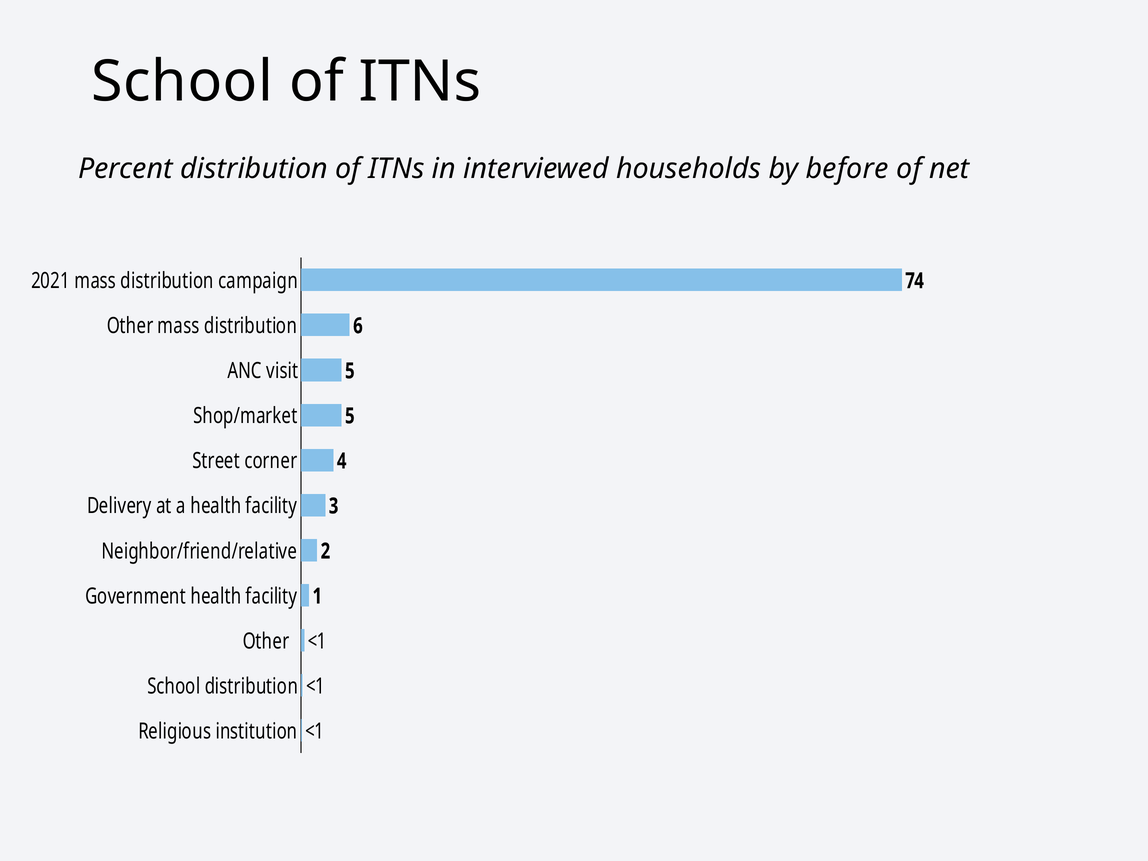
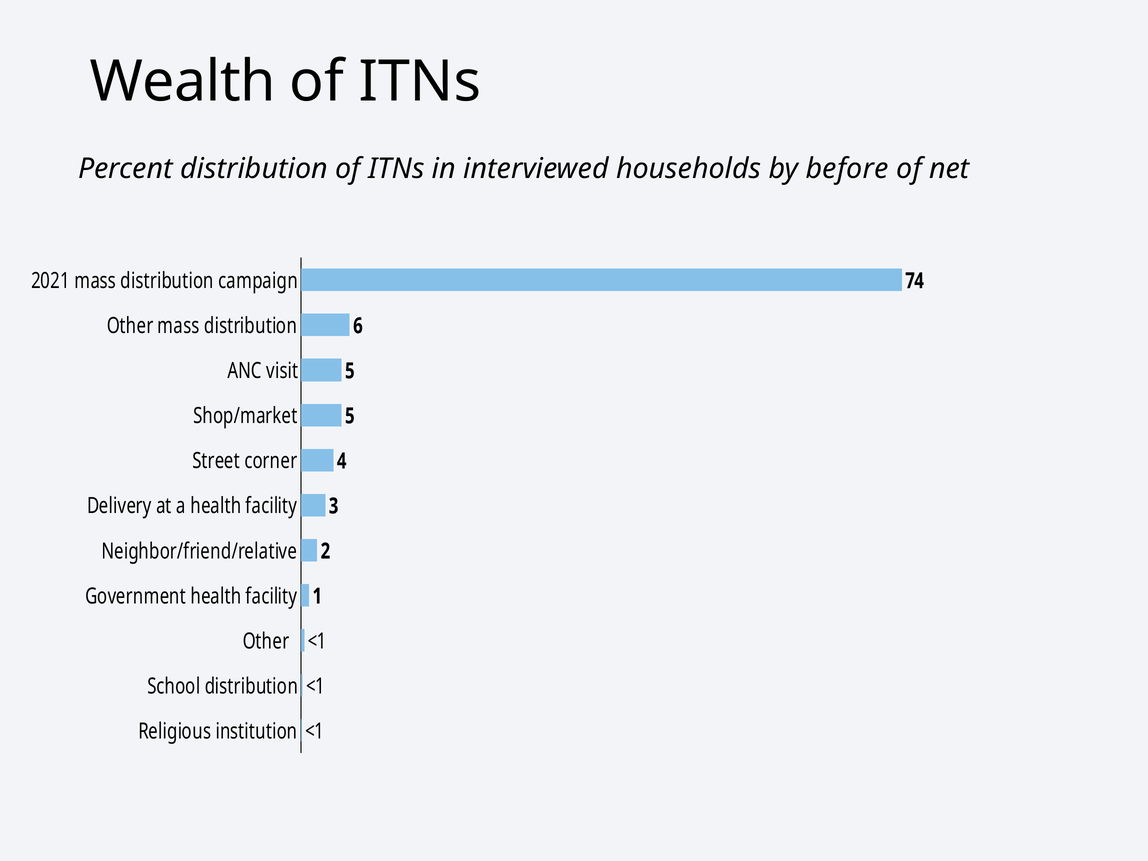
School: School -> Wealth (183, 82)
